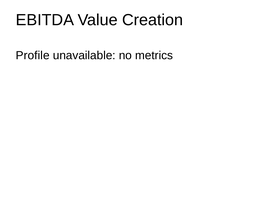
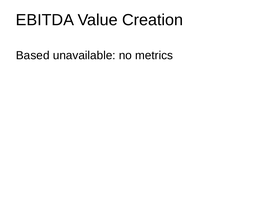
Profile: Profile -> Based (33, 55)
